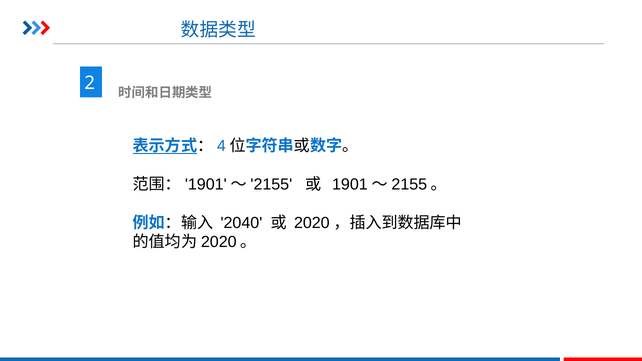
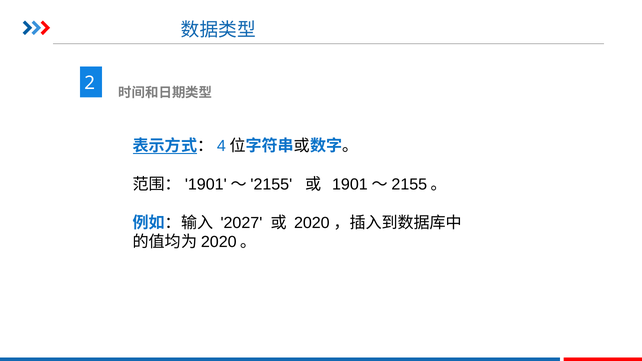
2040: 2040 -> 2027 (241, 223)
